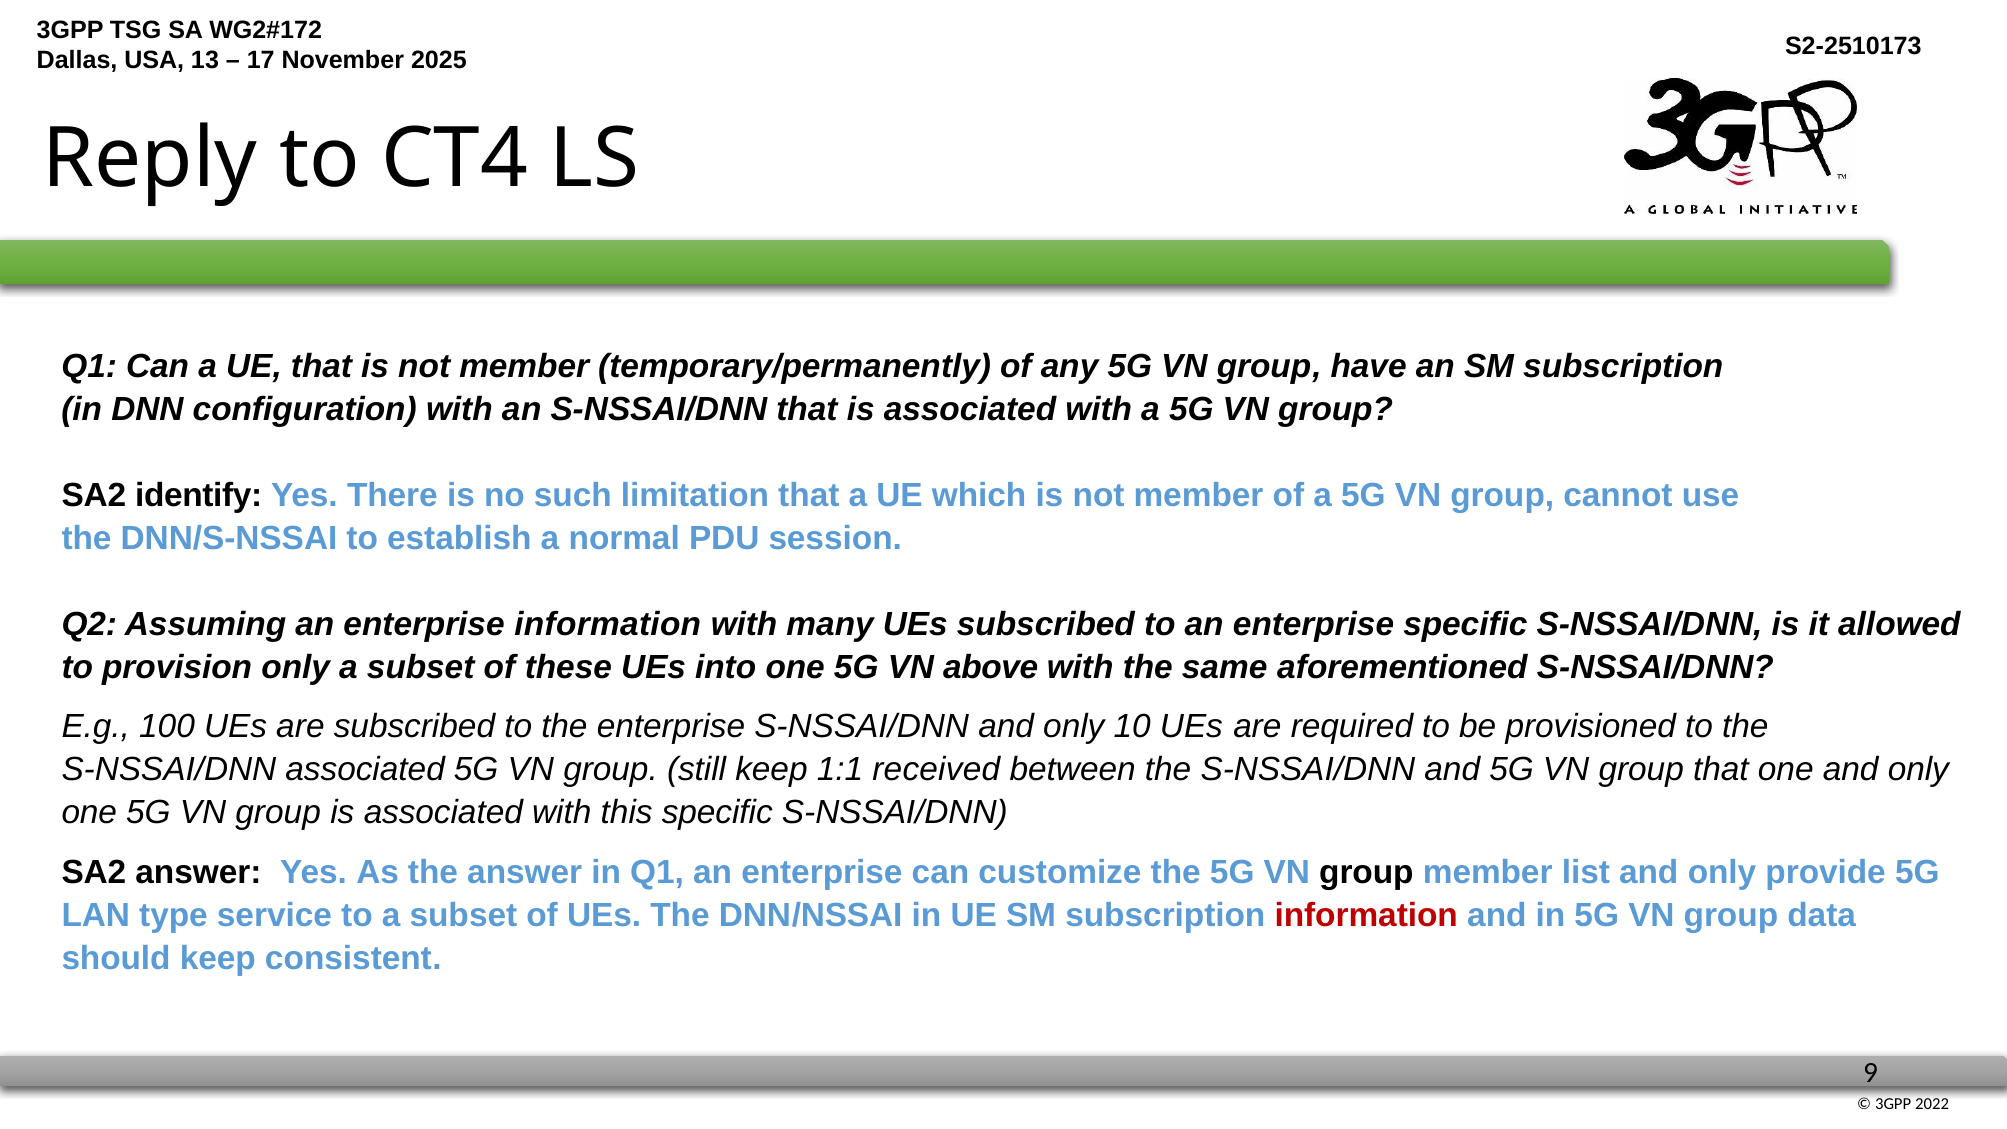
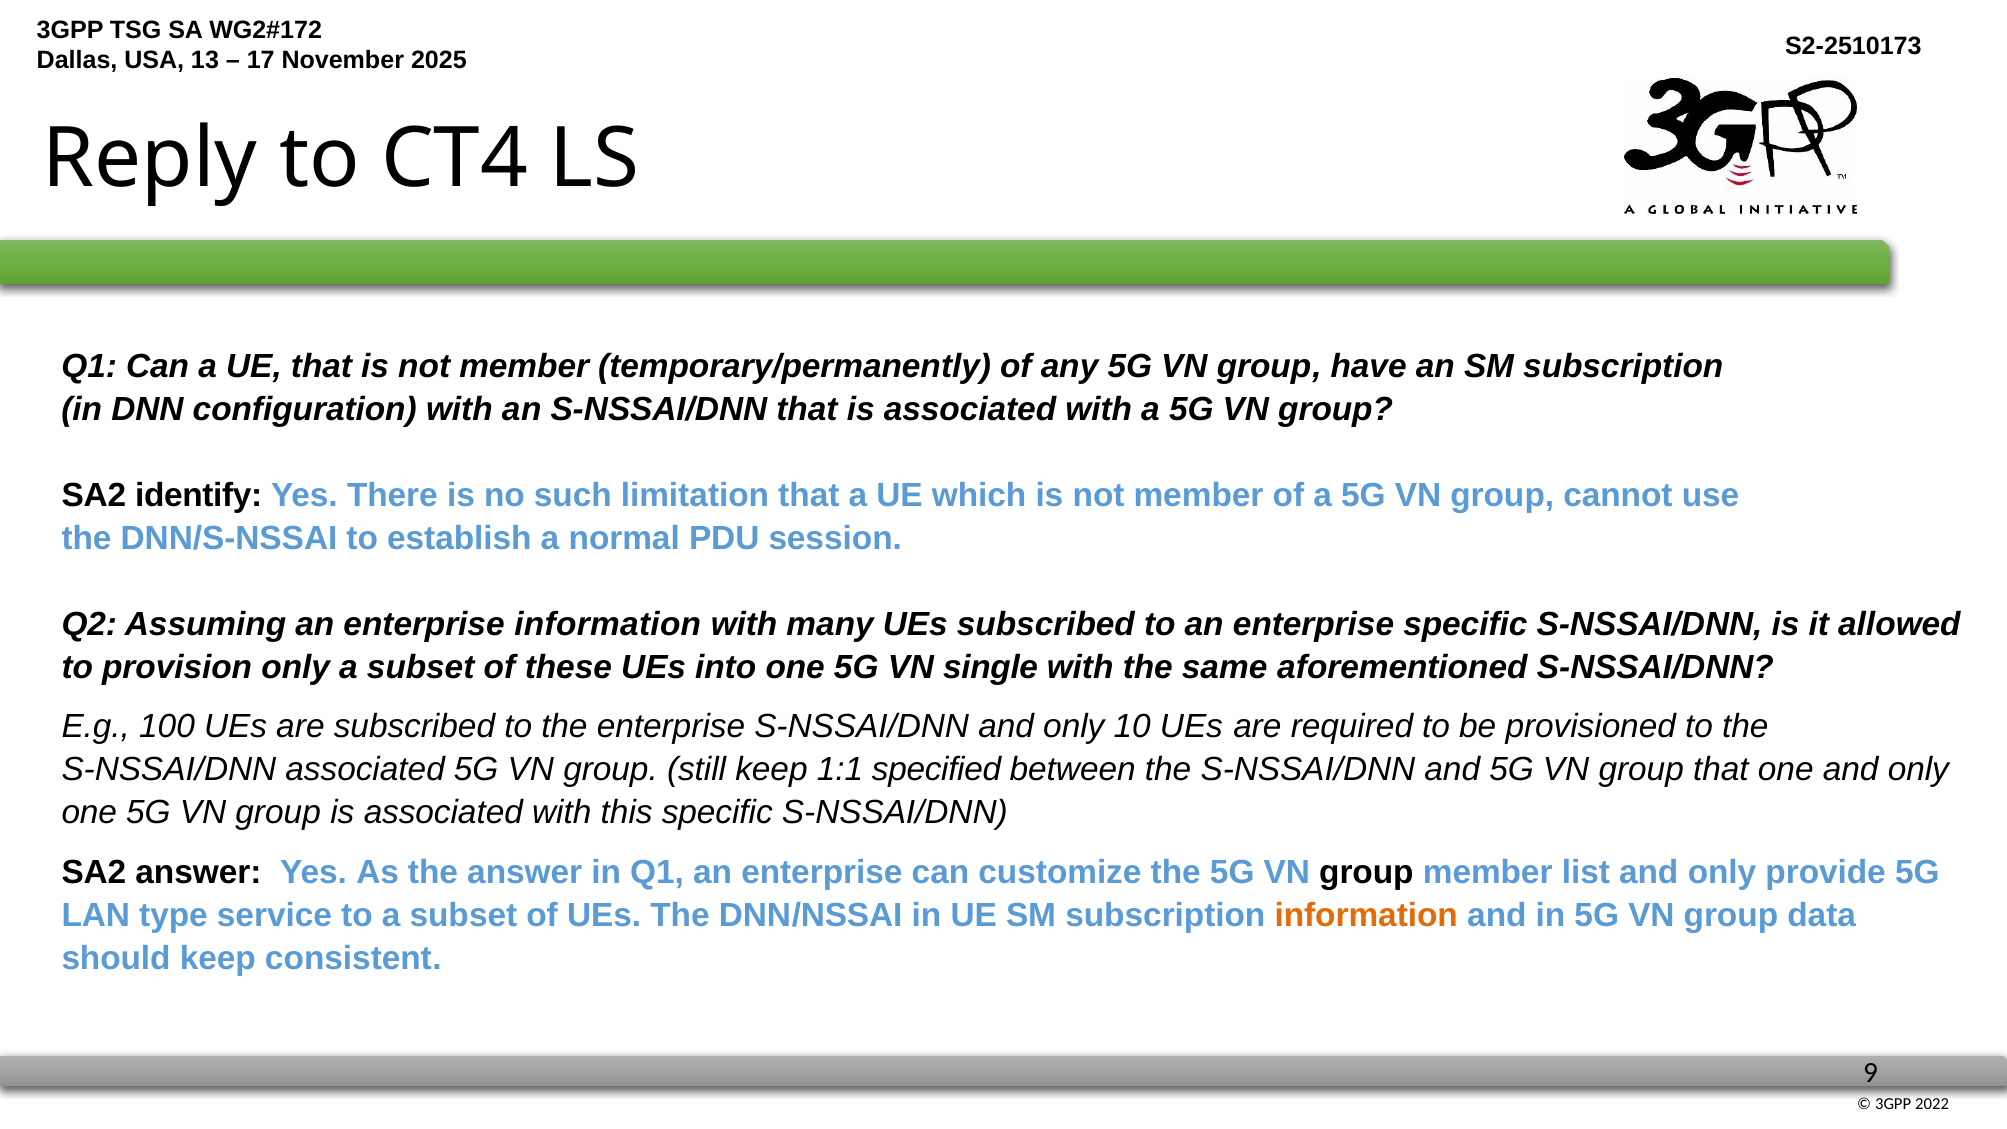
above: above -> single (991, 667)
received: received -> specified (937, 770)
information colour: red -> orange (1366, 915)
